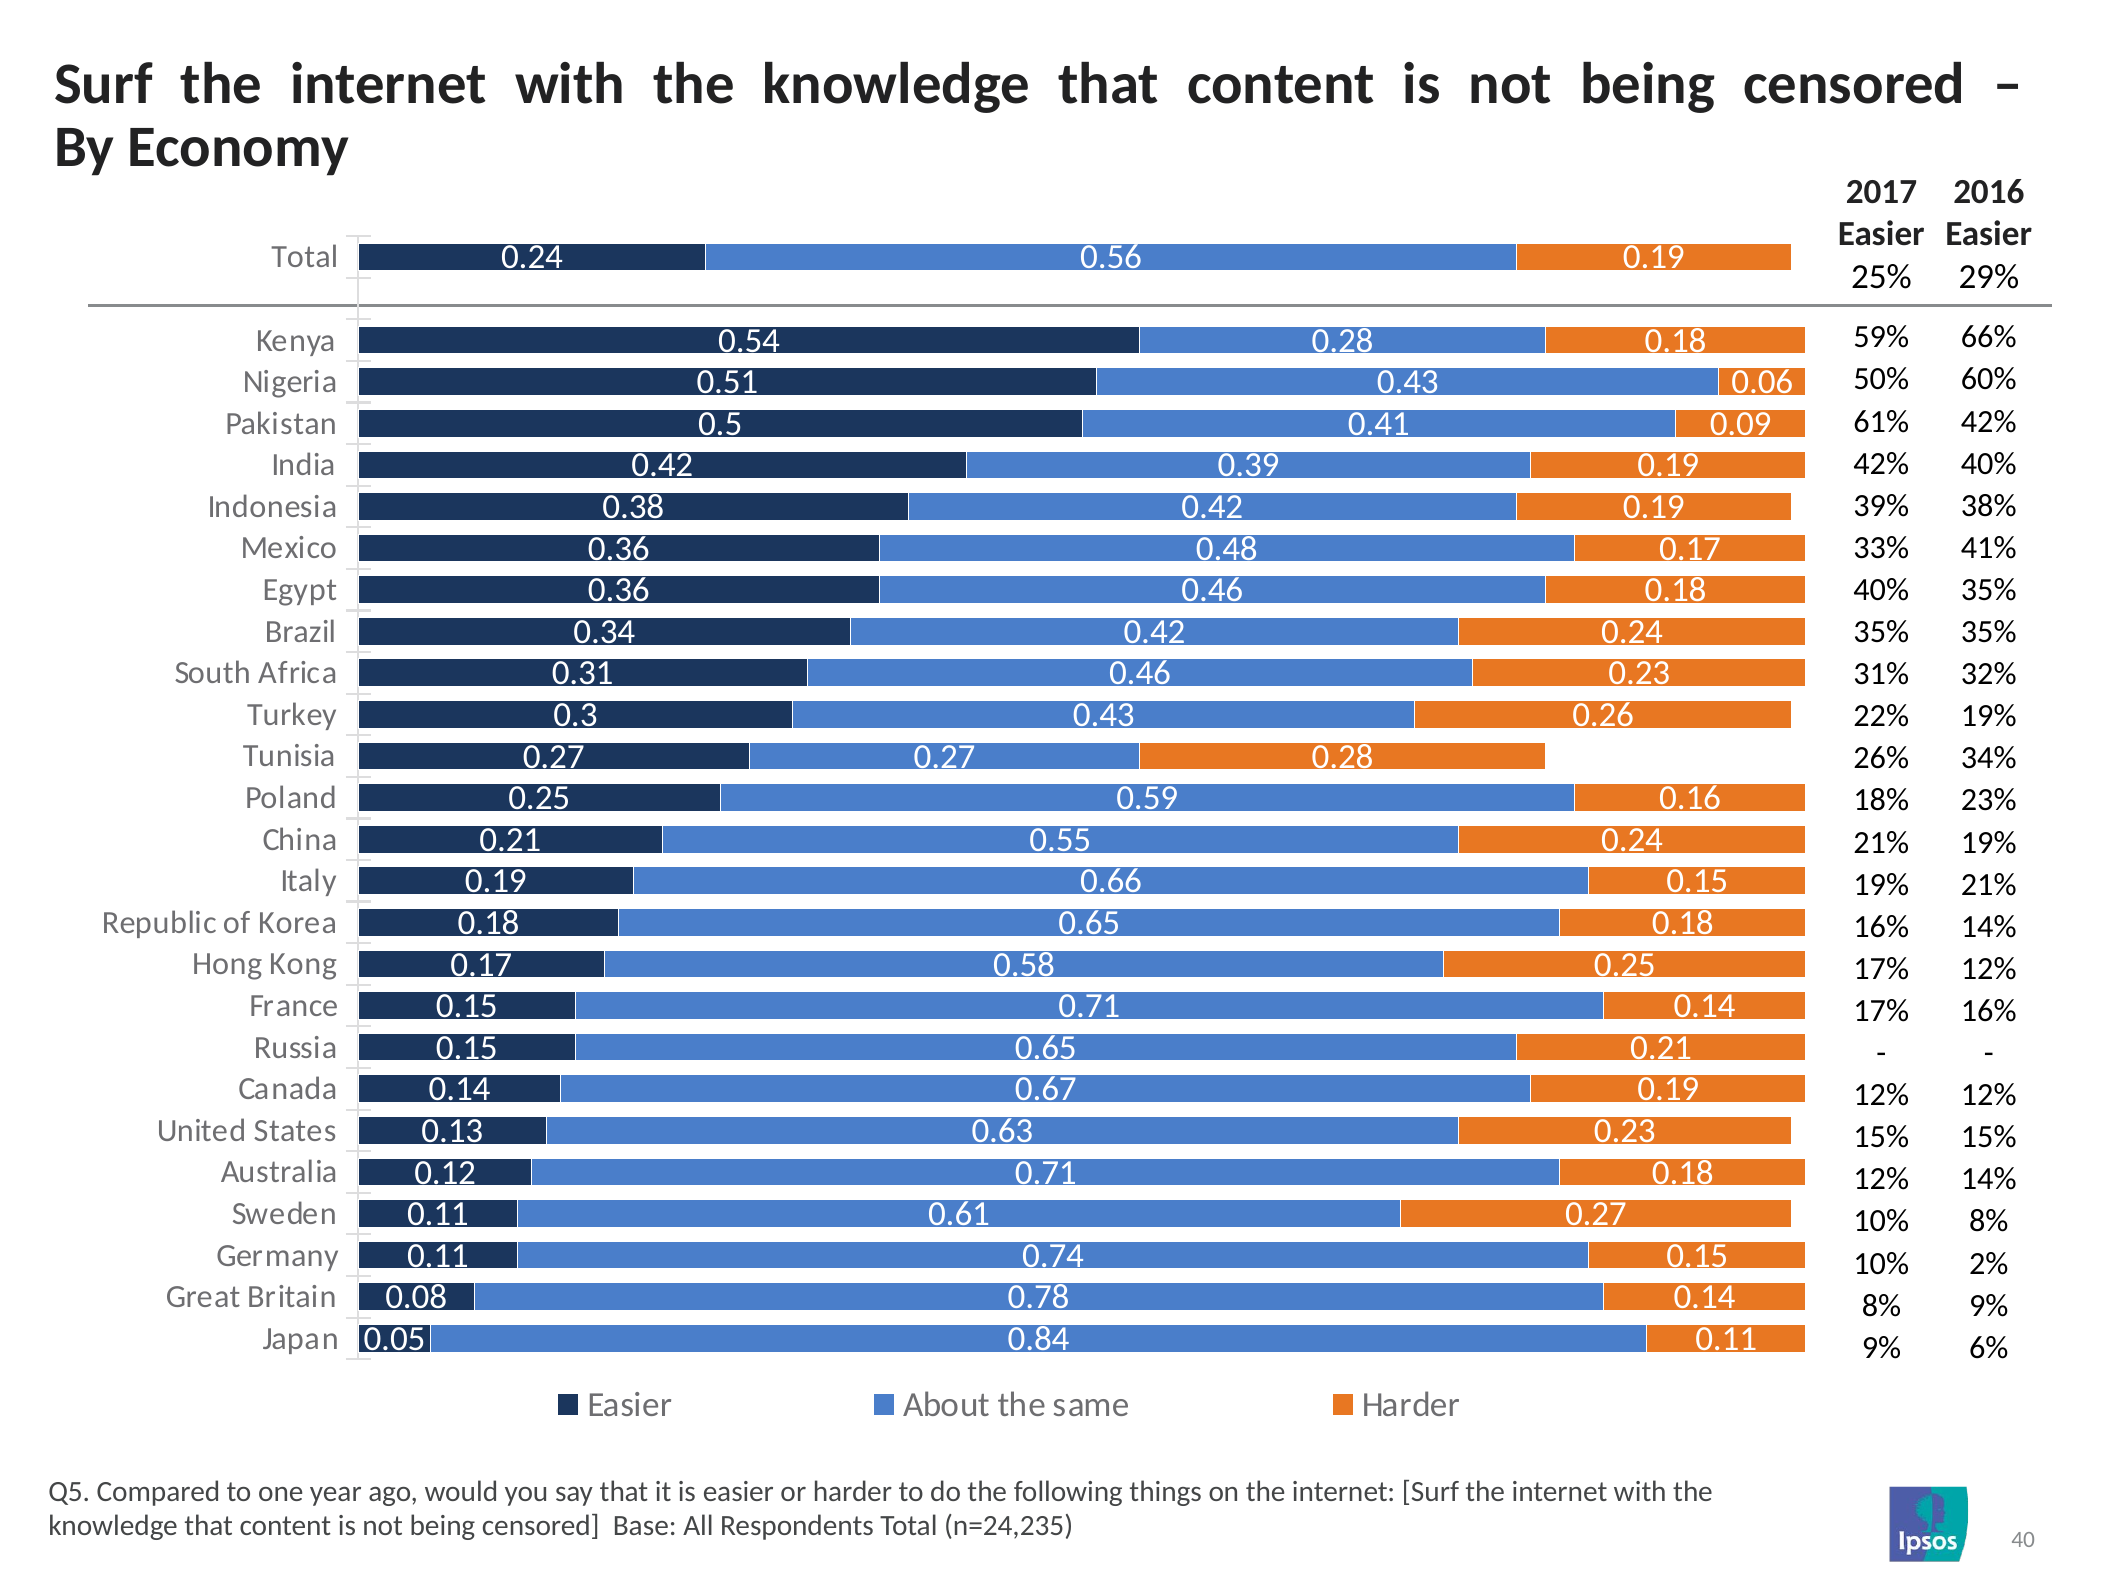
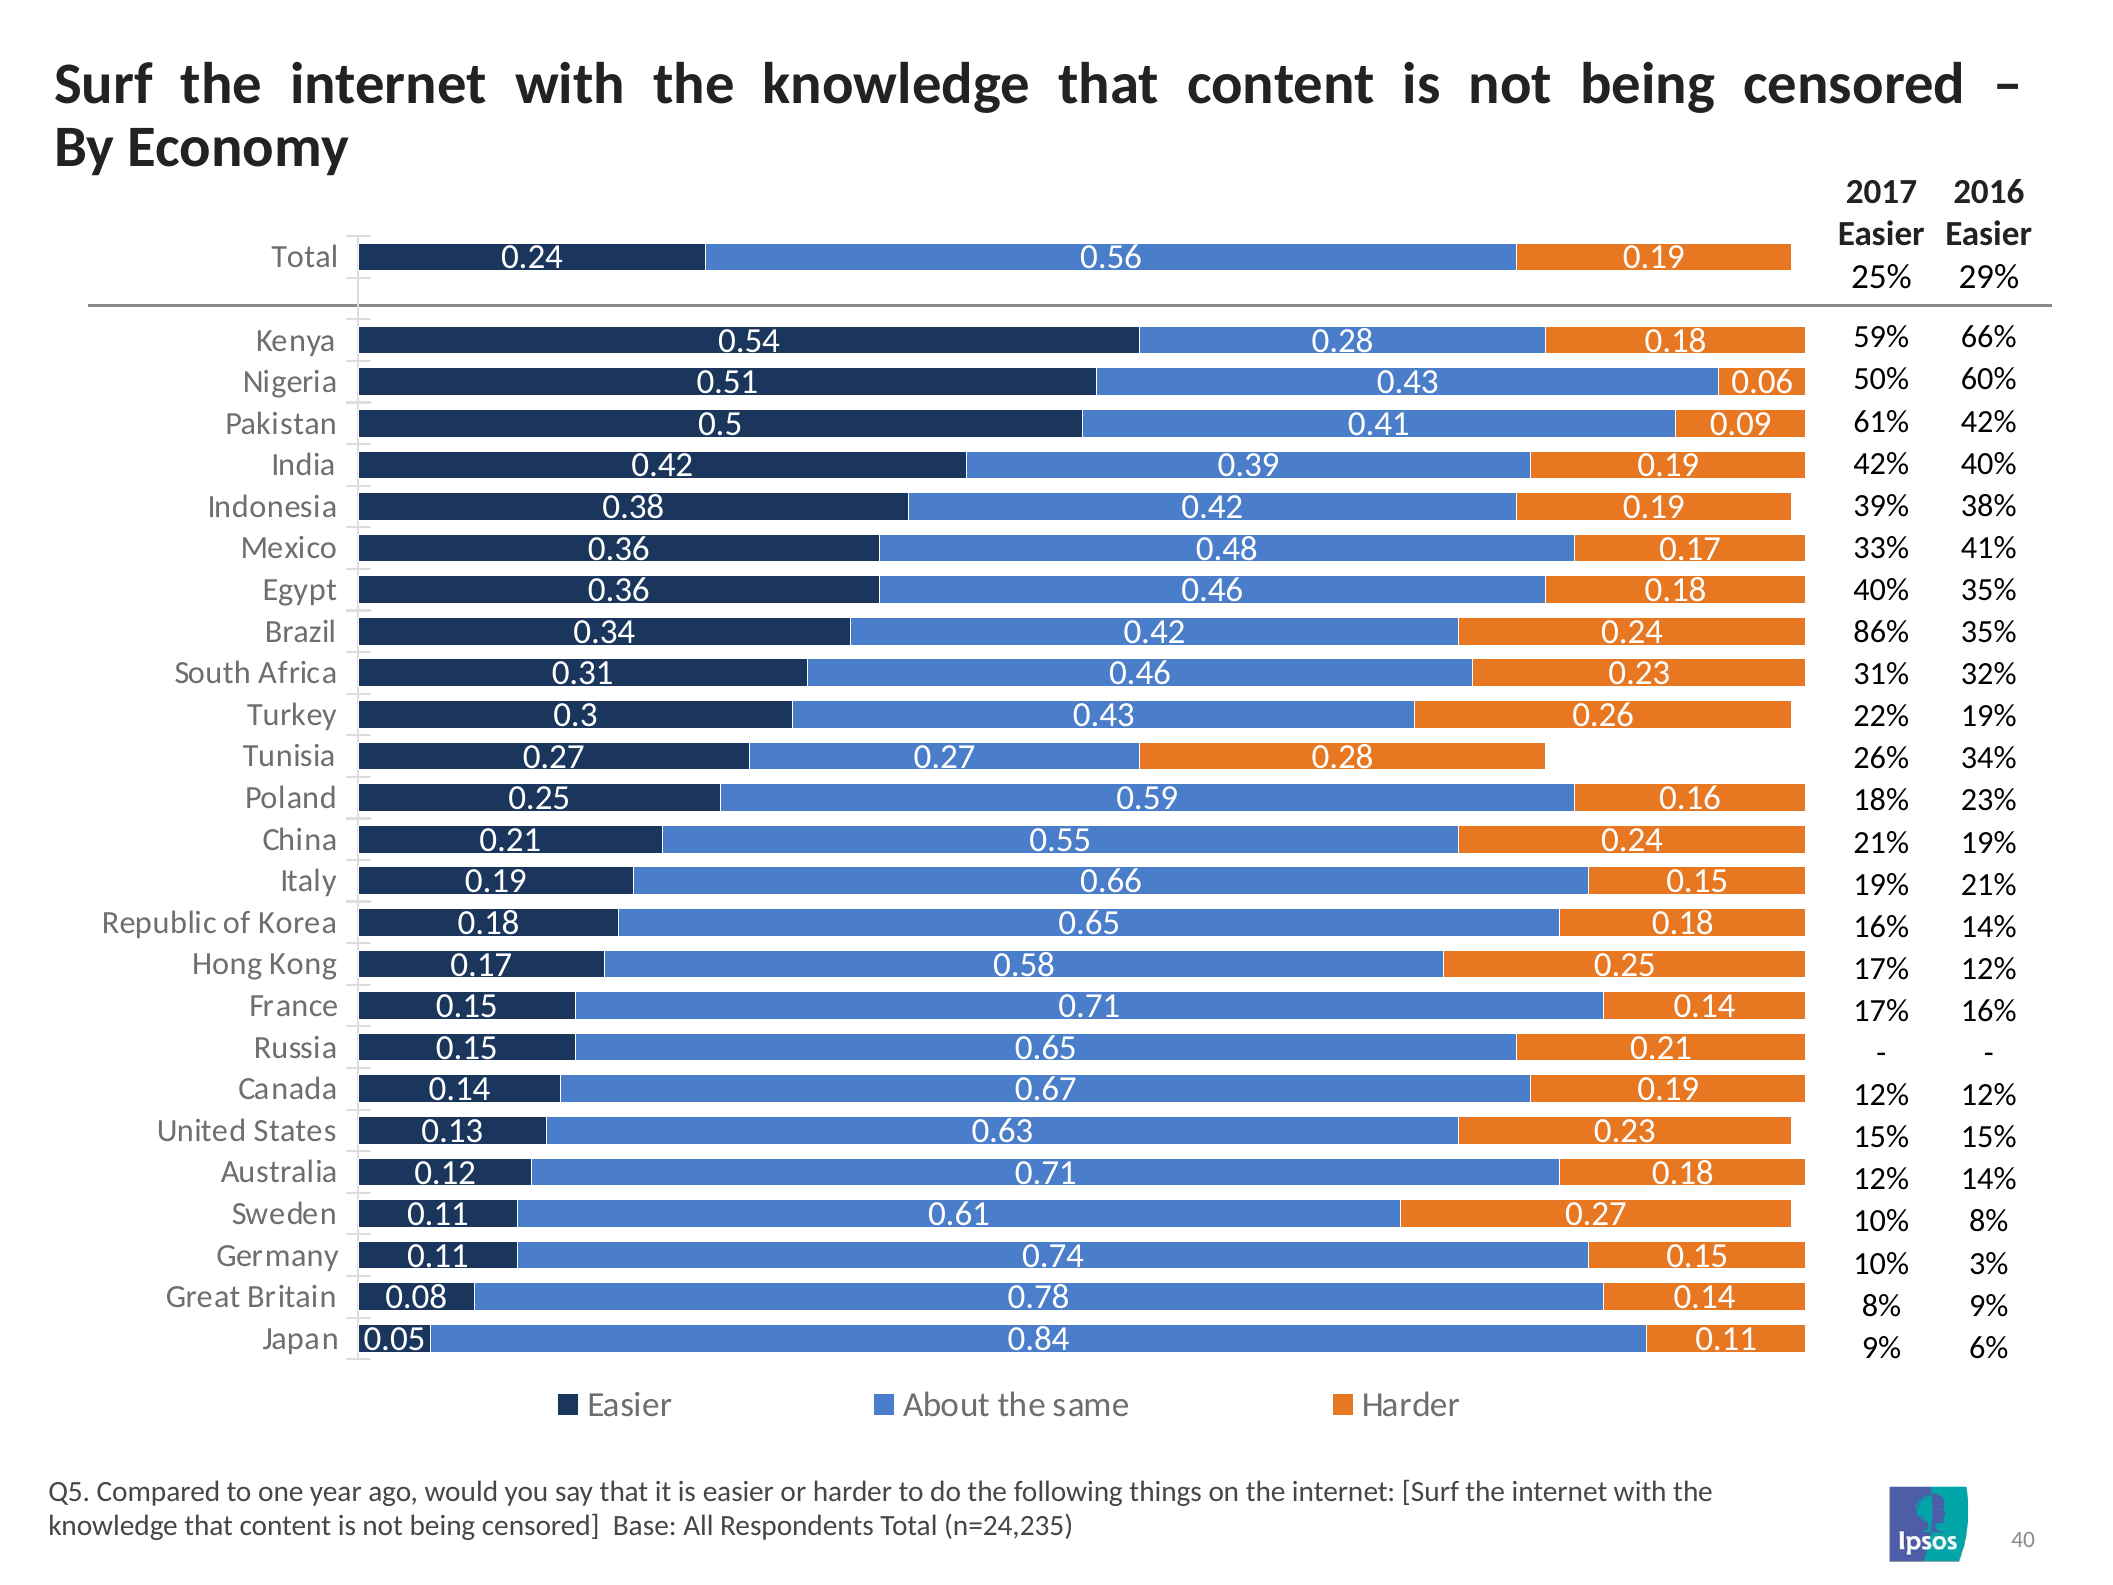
35%: 35% -> 86% (1881, 632)
2%: 2% -> 3% (1989, 1263)
